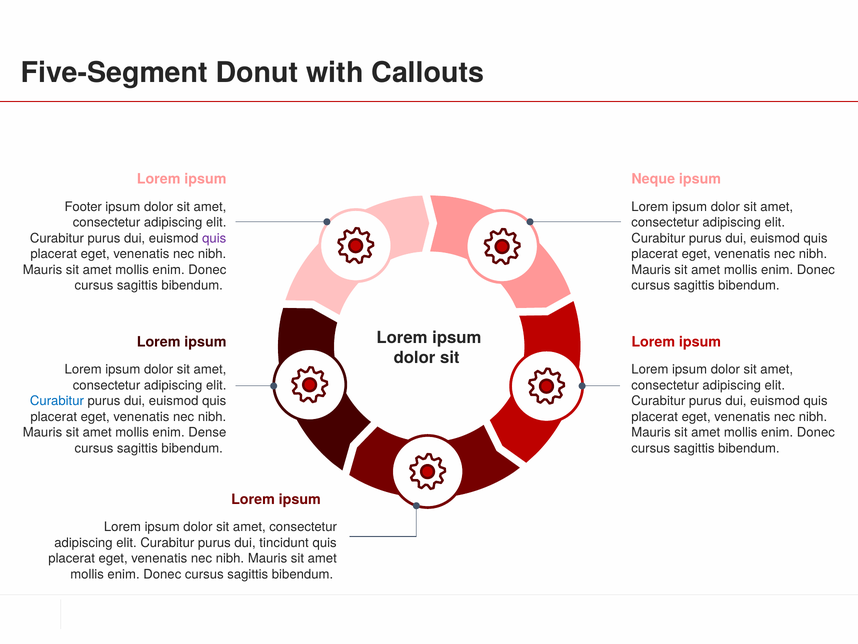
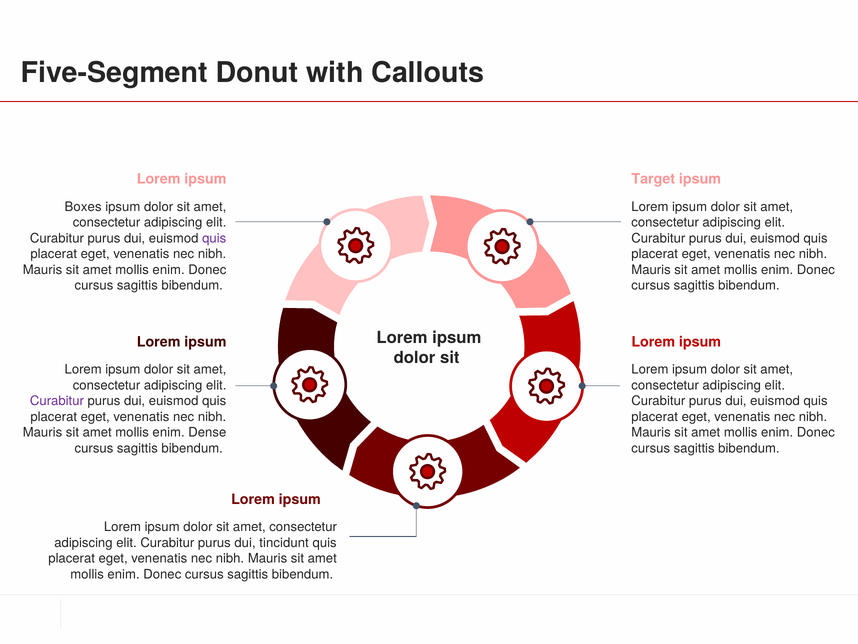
Neque: Neque -> Target (653, 179)
Footer: Footer -> Boxes (83, 207)
Curabitur colour: blue -> purple (57, 401)
